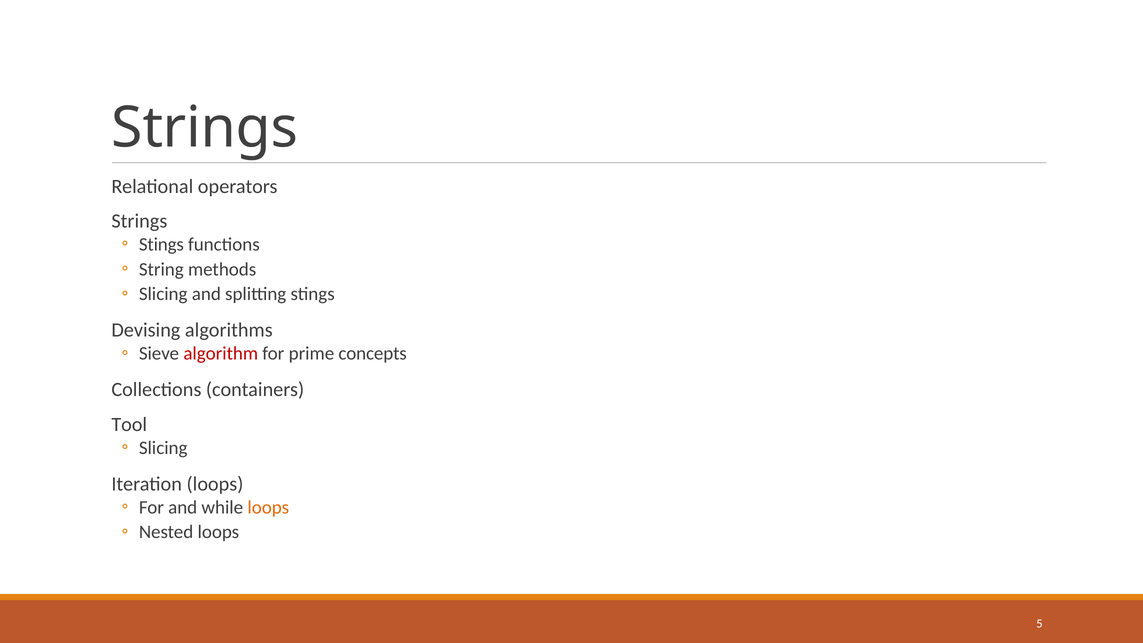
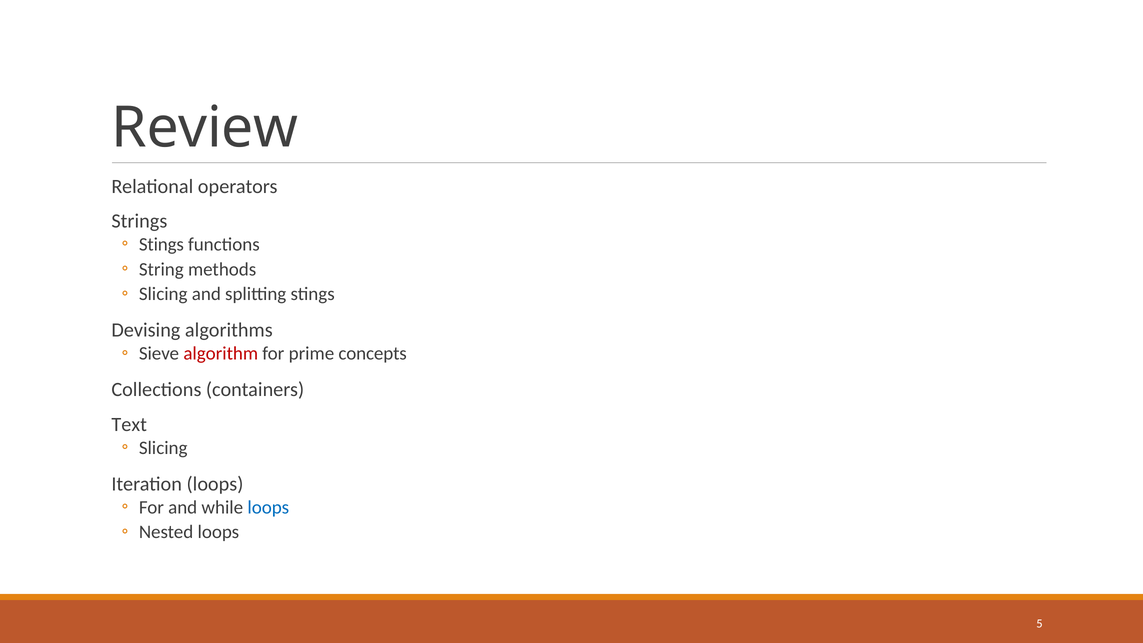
Strings: Strings -> Review (205, 128)
Tool: Tool -> Text (129, 424)
loops colour: orange -> blue (268, 507)
